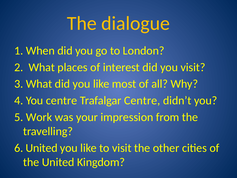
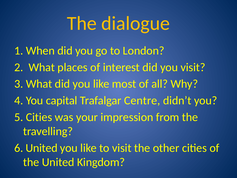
You centre: centre -> capital (62, 100)
5 Work: Work -> Cities (39, 117)
